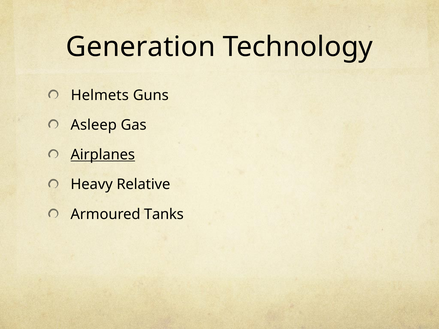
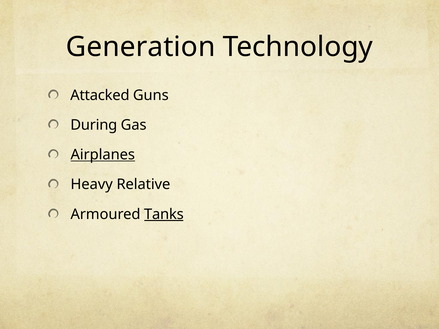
Helmets: Helmets -> Attacked (100, 95)
Asleep: Asleep -> During (94, 125)
Tanks underline: none -> present (164, 214)
